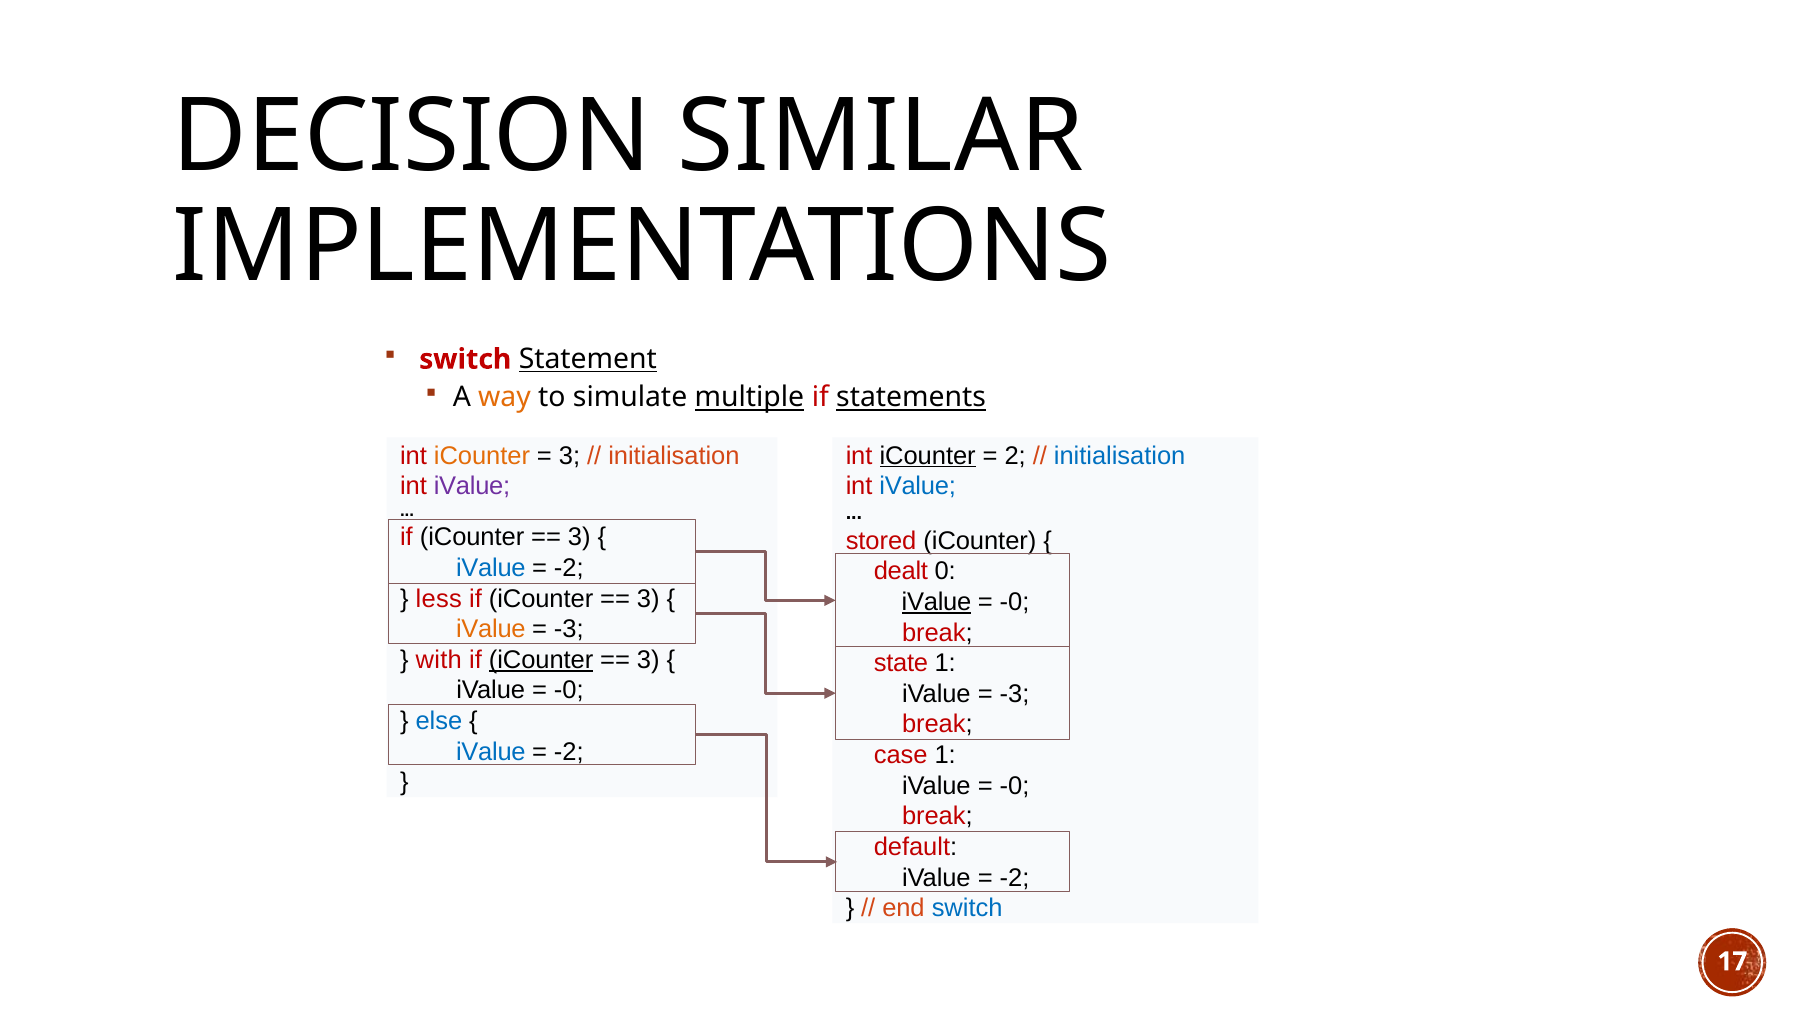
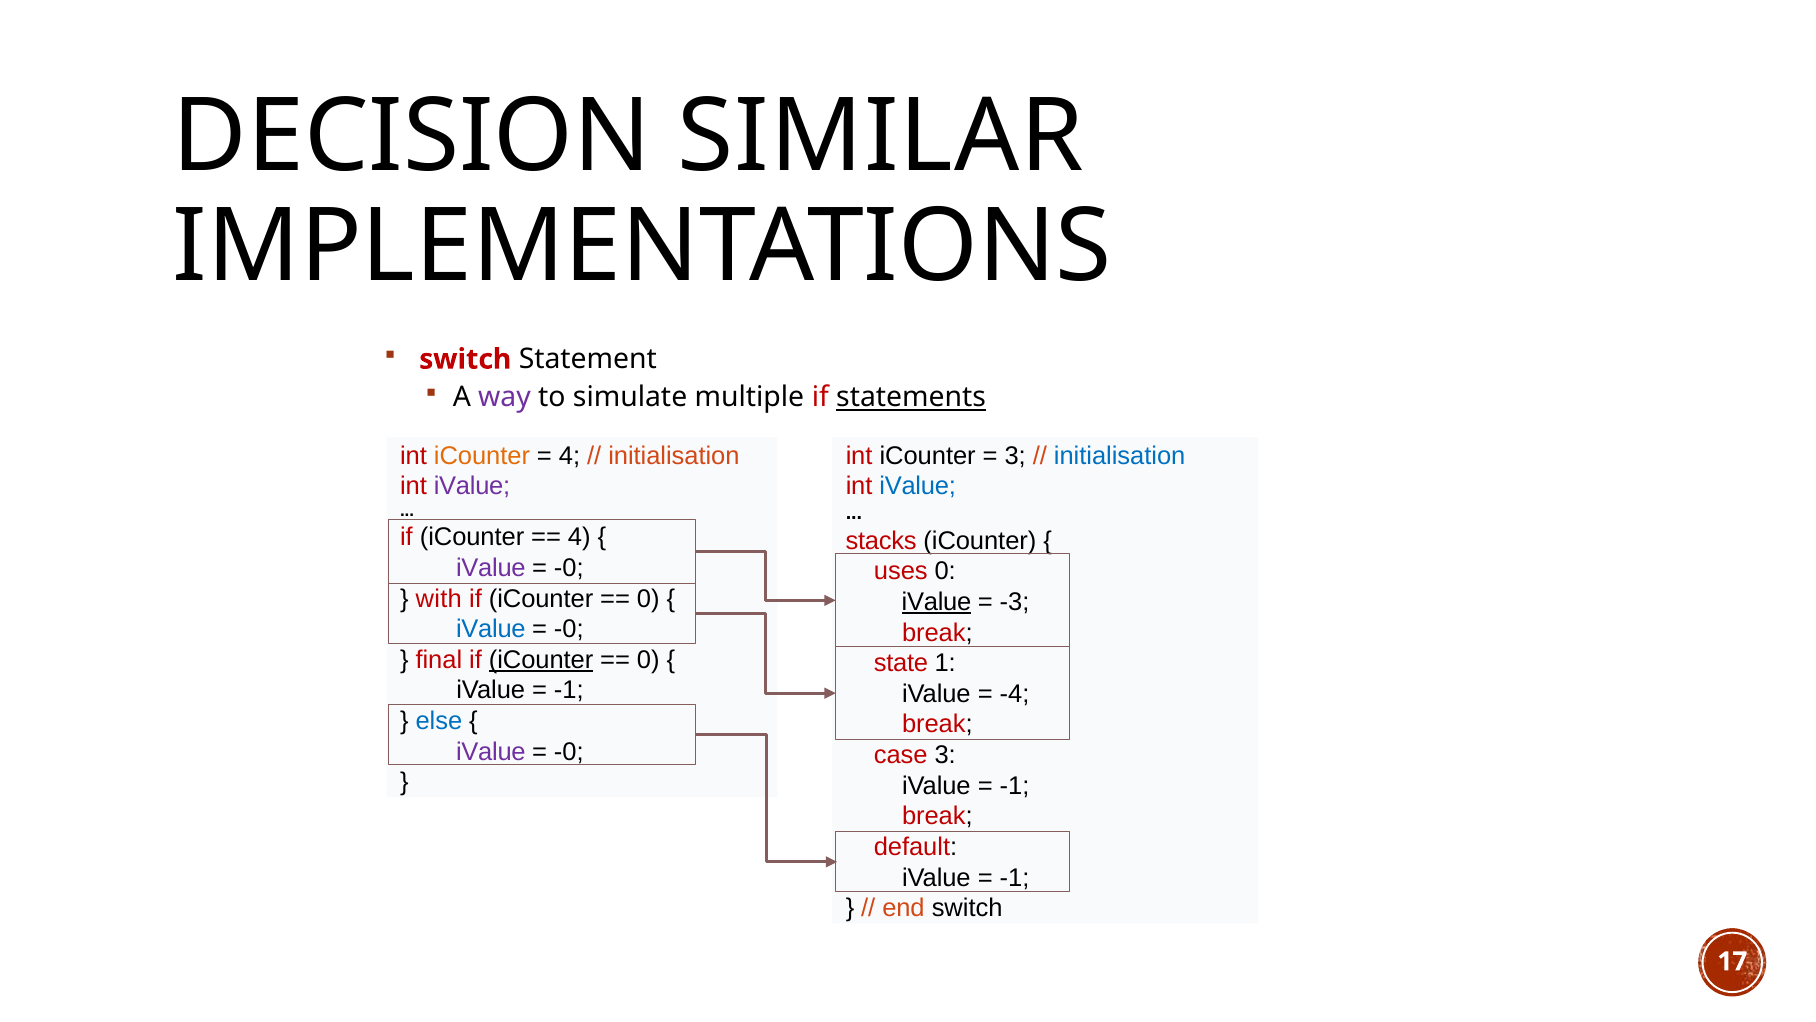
Statement underline: present -> none (588, 359)
way colour: orange -> purple (504, 397)
multiple underline: present -> none (749, 397)
3: 3 -> 4 (570, 455)
iCounter underline: present -> none (928, 455)
2: 2 -> 3 (1015, 455)
3: 3 -> 4 (579, 537)
stored: stored -> stacks (881, 540)
iValue colour: blue -> purple (491, 568)
-2: -2 -> -0 (569, 568)
dealt: dealt -> uses (901, 571)
less: less -> with (439, 598)
3: 3 -> 0 (648, 598)
-0: -0 -> -3 (1014, 602)
iValue colour: orange -> blue (491, 629)
-3: -3 -> -0 (569, 629)
with: with -> final (439, 660)
3: 3 -> 0 (648, 660)
-0: -0 -> -1 (569, 690)
-3: -3 -> -4 (1014, 694)
iValue colour: blue -> purple (491, 751)
-2: -2 -> -0 (569, 751)
case 1: 1 -> 3 (945, 755)
-0: -0 -> -1 (1014, 785)
-2: -2 -> -1 (1014, 877)
switch colour: blue -> black (967, 908)
